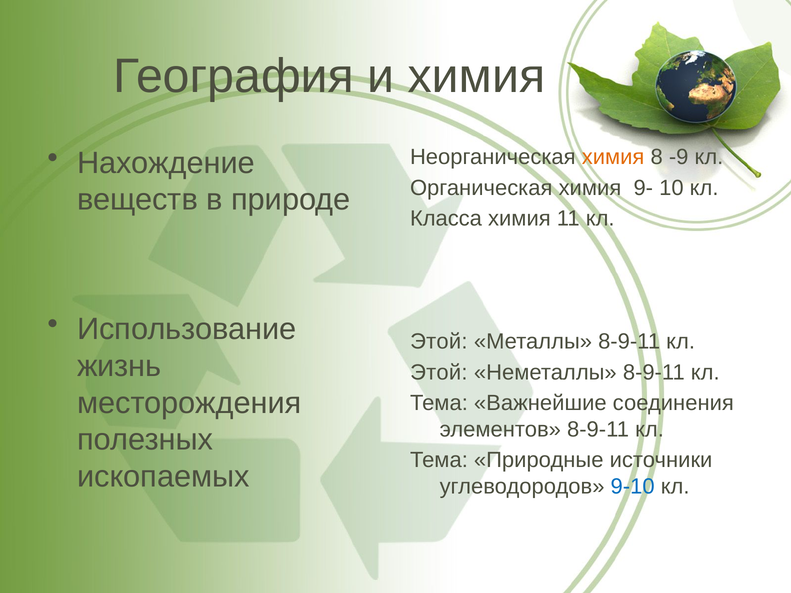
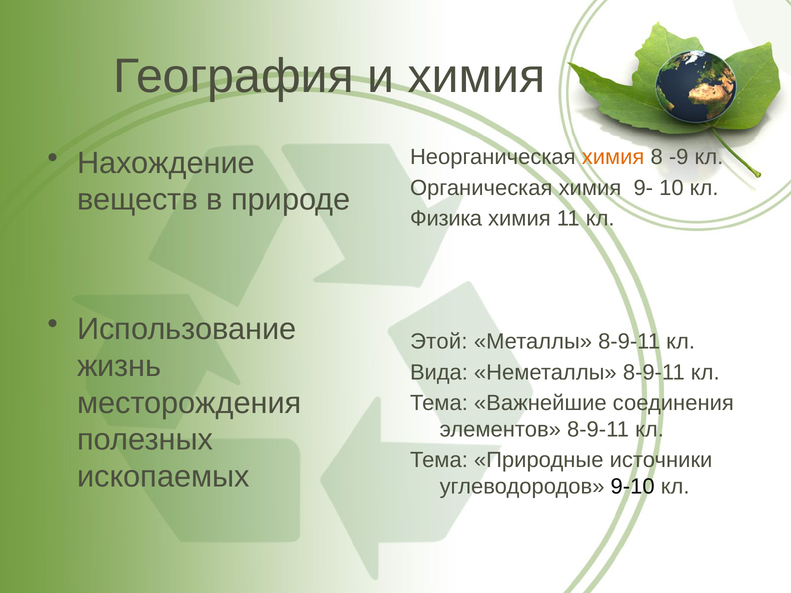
Класса: Класса -> Физика (446, 219)
Этой: Этой -> Вида (439, 372)
9-10 colour: blue -> black (633, 487)
